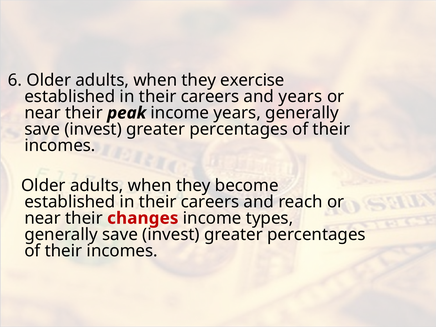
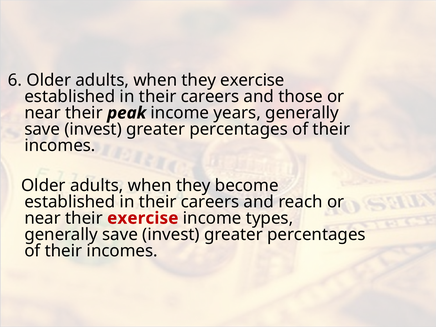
and years: years -> those (301, 97)
their changes: changes -> exercise (143, 218)
